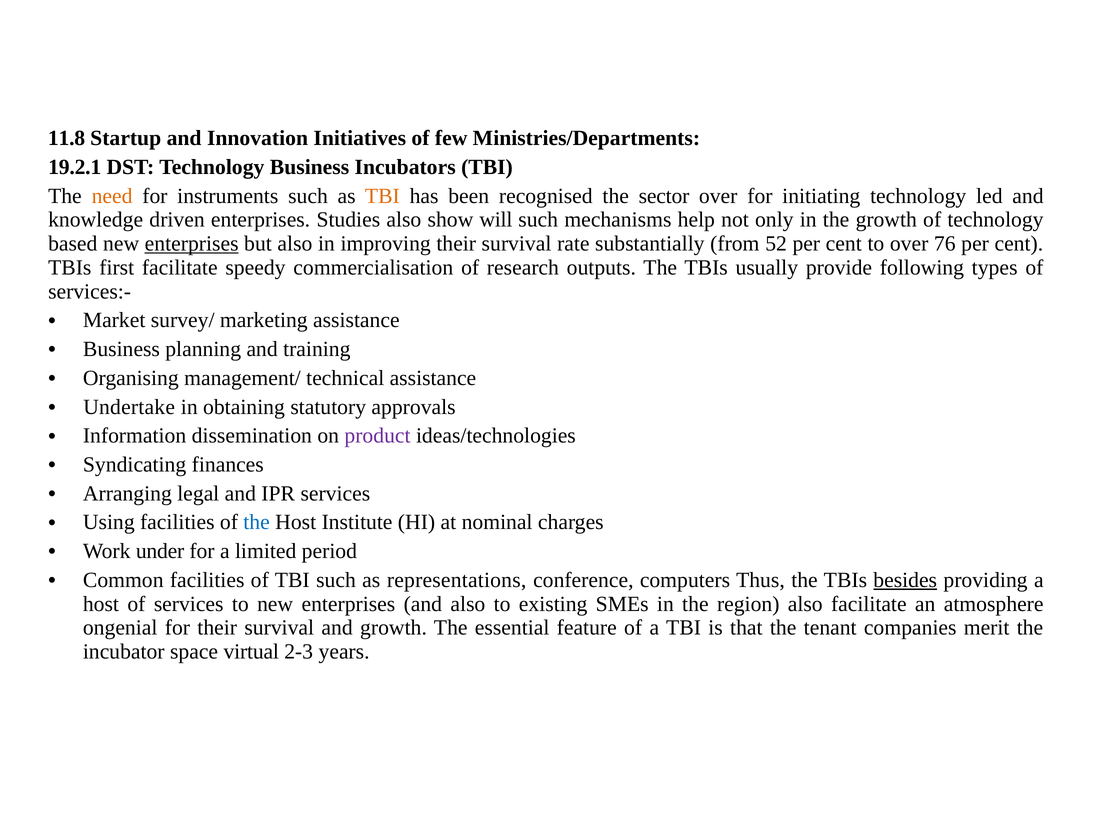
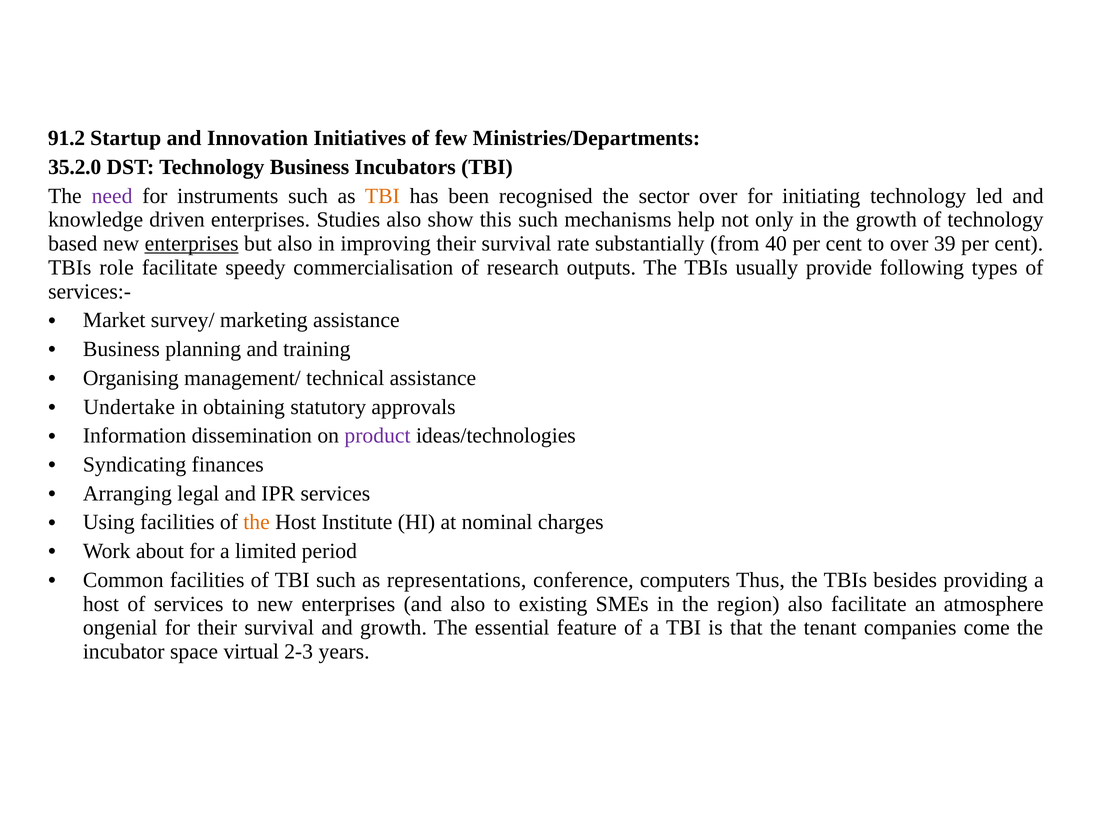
11.8: 11.8 -> 91.2 (67, 138)
19.2.1: 19.2.1 -> 35.2.0 (75, 167)
need colour: orange -> purple (112, 196)
will: will -> this (496, 220)
52: 52 -> 40 (776, 244)
76: 76 -> 39 (945, 244)
first: first -> role (117, 268)
the colour: blue -> orange (257, 522)
under: under -> about (160, 551)
besides underline: present -> none (905, 580)
merit: merit -> come (987, 628)
